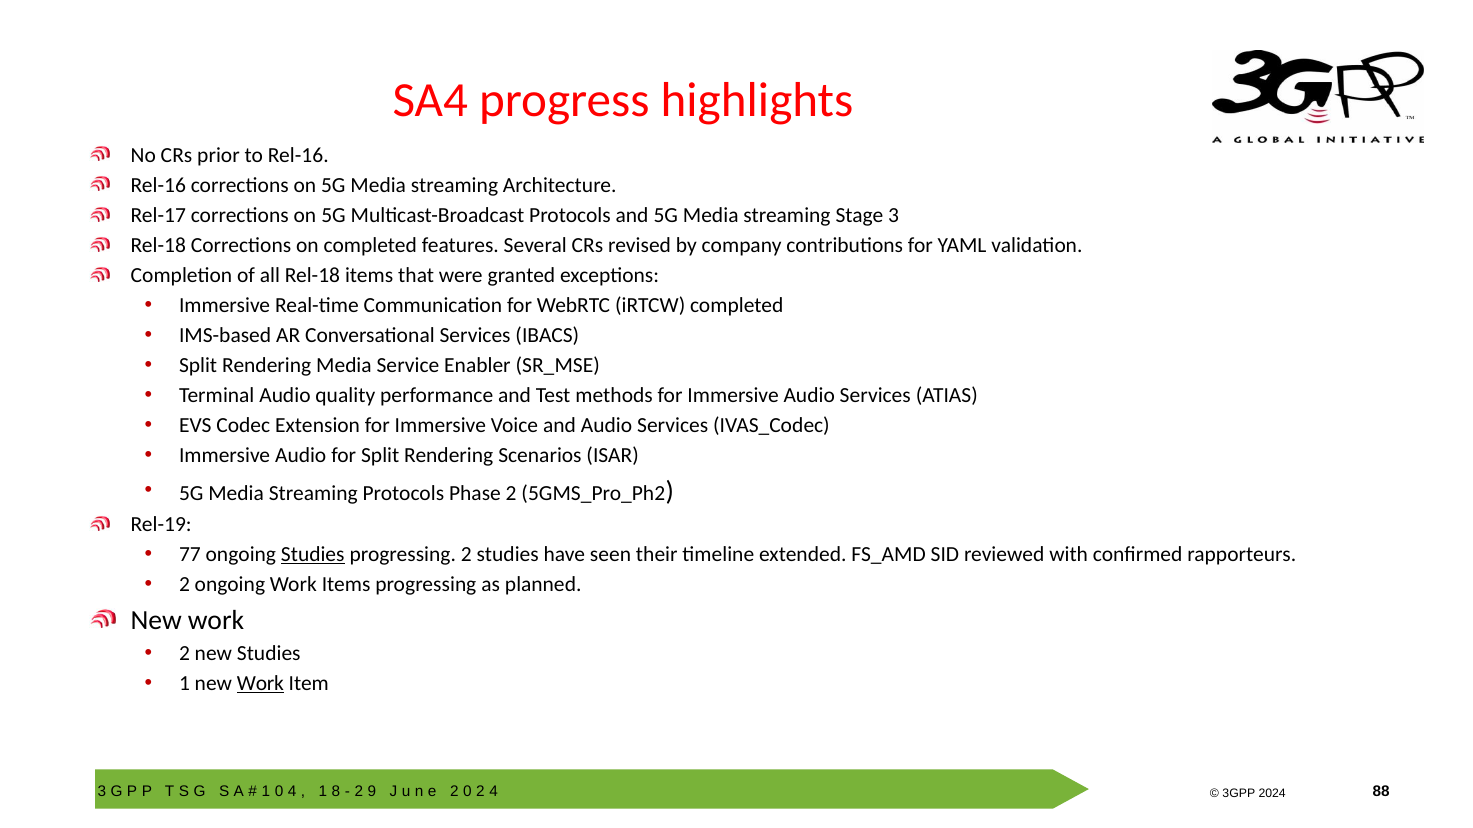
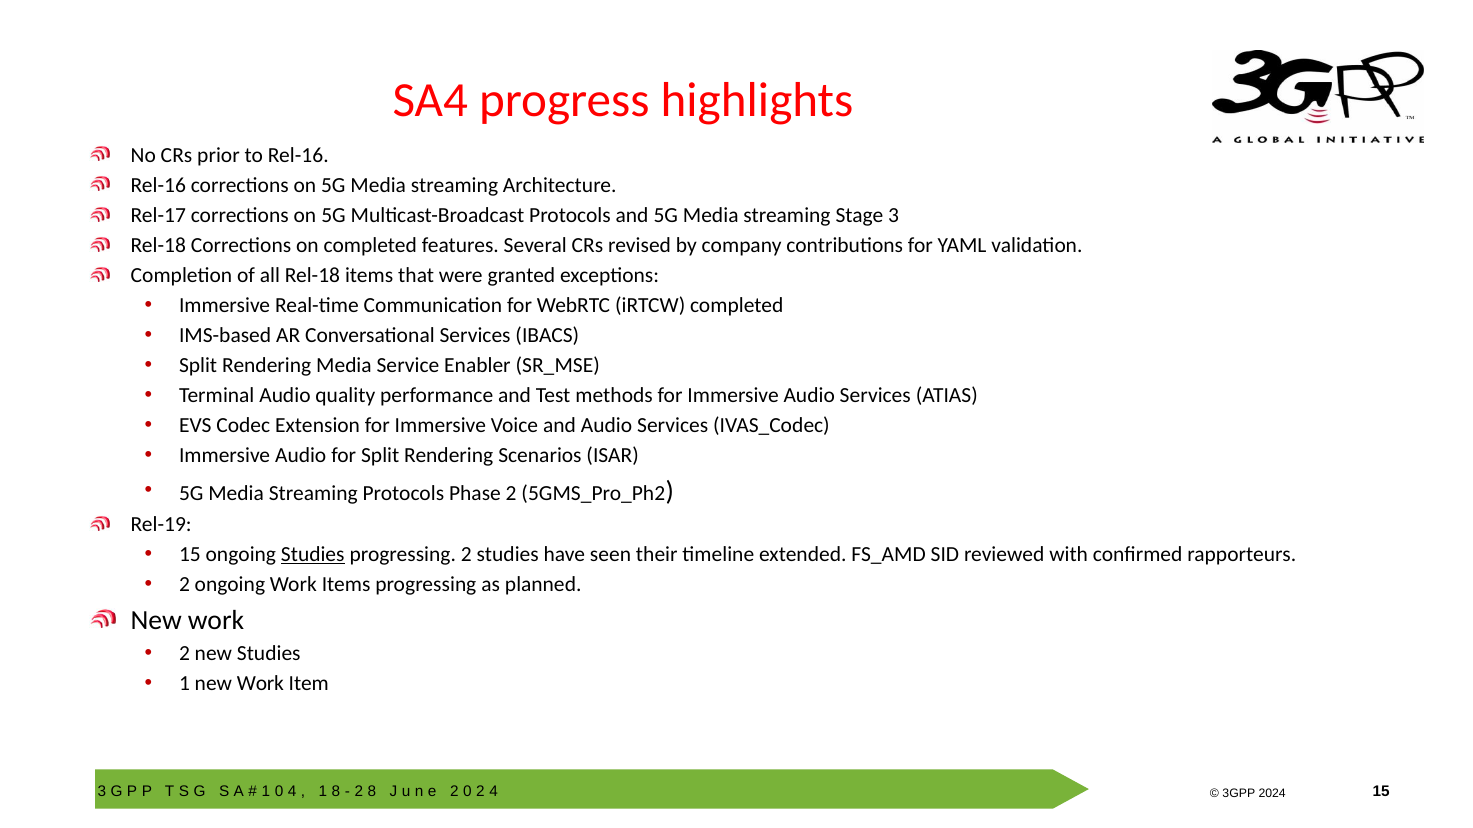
77: 77 -> 15 (190, 555)
Work underline: present -> none (260, 684)
2 9: 9 -> 8 (372, 792)
88: 88 -> 15 (1381, 792)
